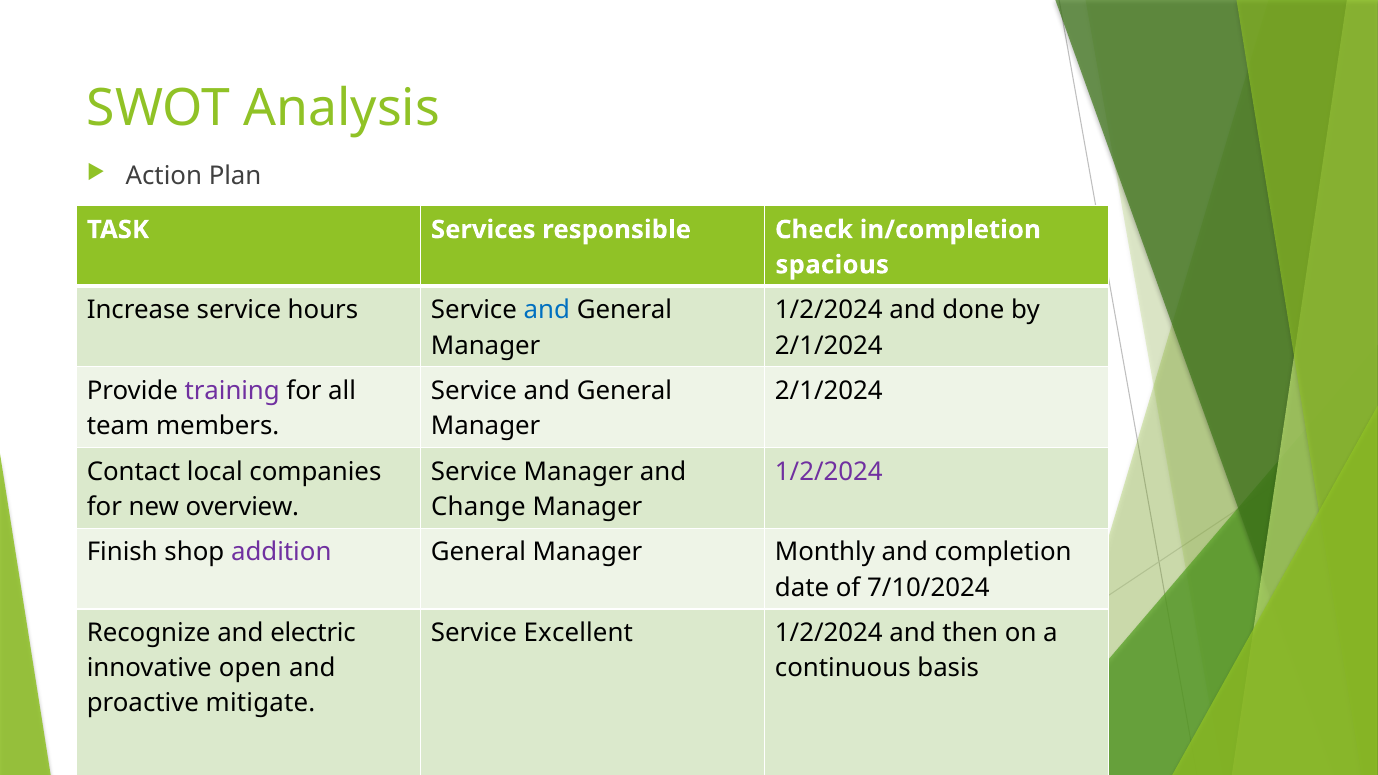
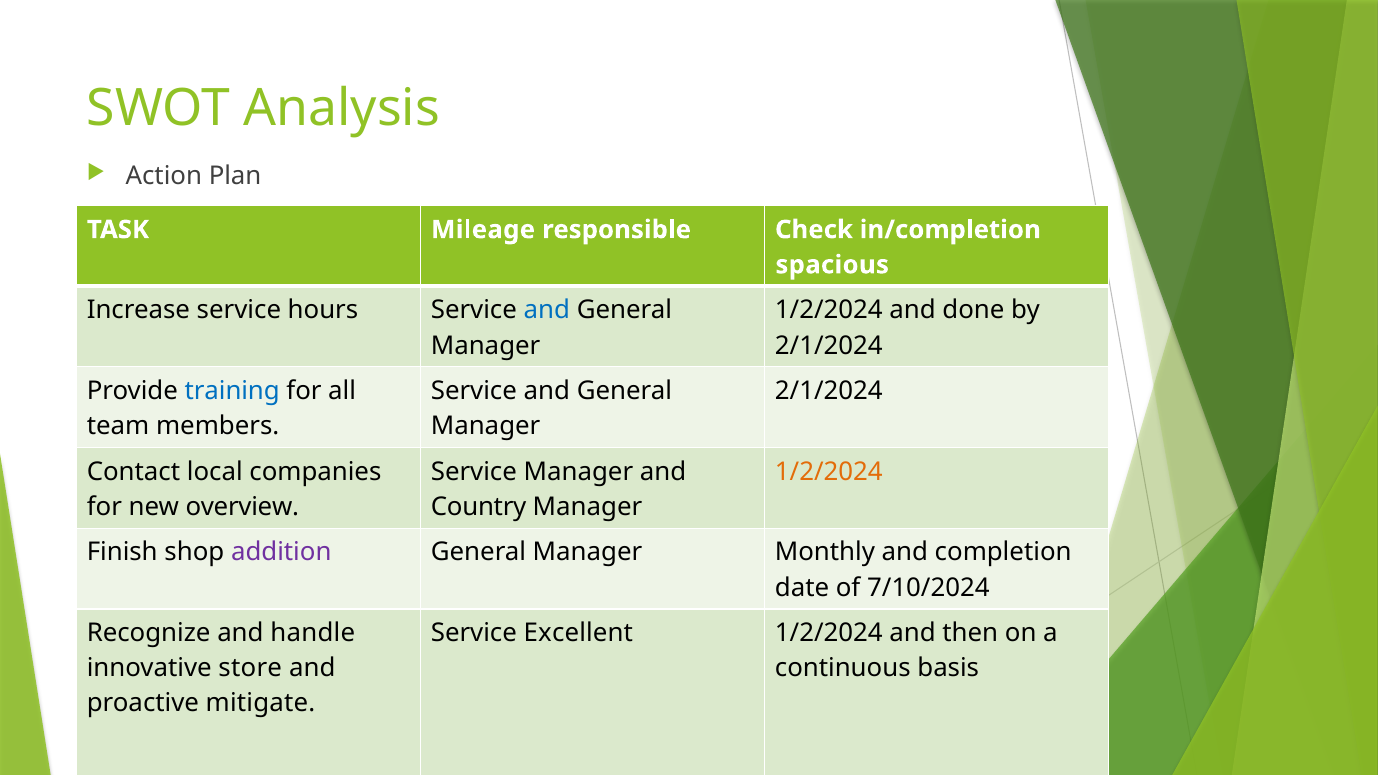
Services: Services -> Mileage (483, 230)
training colour: purple -> blue (232, 391)
1/2/2024 colour: purple -> orange (829, 472)
Change: Change -> Country (479, 507)
electric: electric -> handle (313, 633)
open: open -> store (250, 668)
